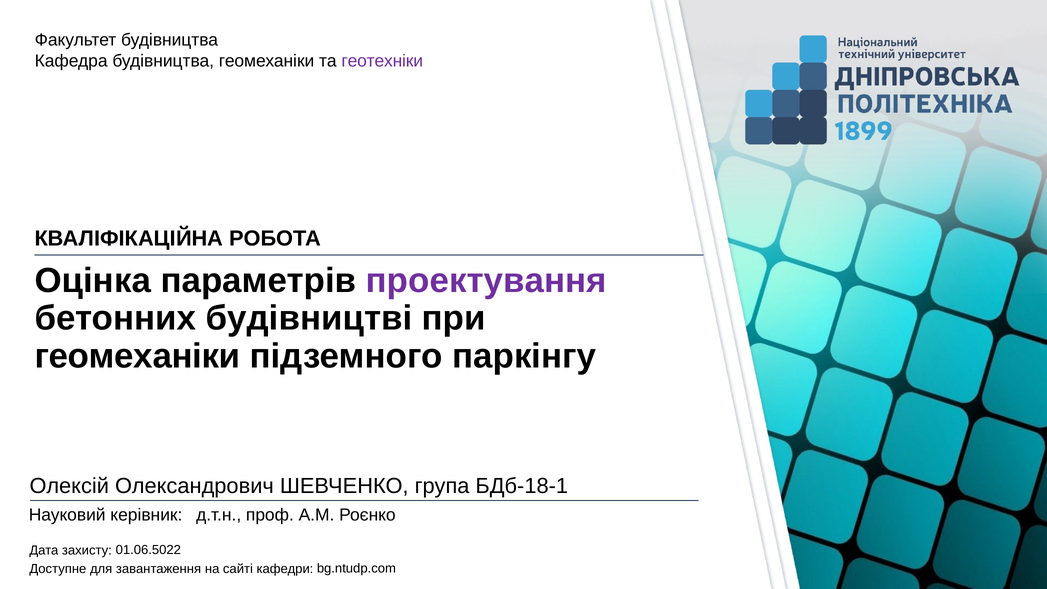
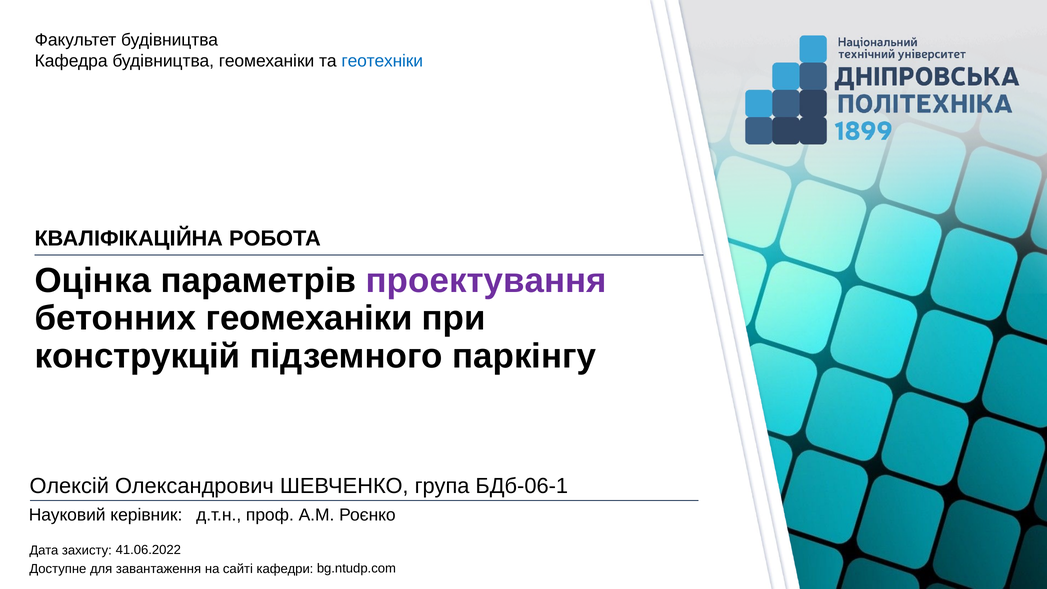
геотехніки colour: purple -> blue (382, 61)
бетонних будівництві: будівництві -> геомеханіки (309, 318)
геомеханіки: геомеханіки -> конструкцій (137, 356)
БДб-18-1: БДб-18-1 -> БДб-06-1 (522, 486)
01.06.5022: 01.06.5022 -> 41.06.2022 (148, 550)
